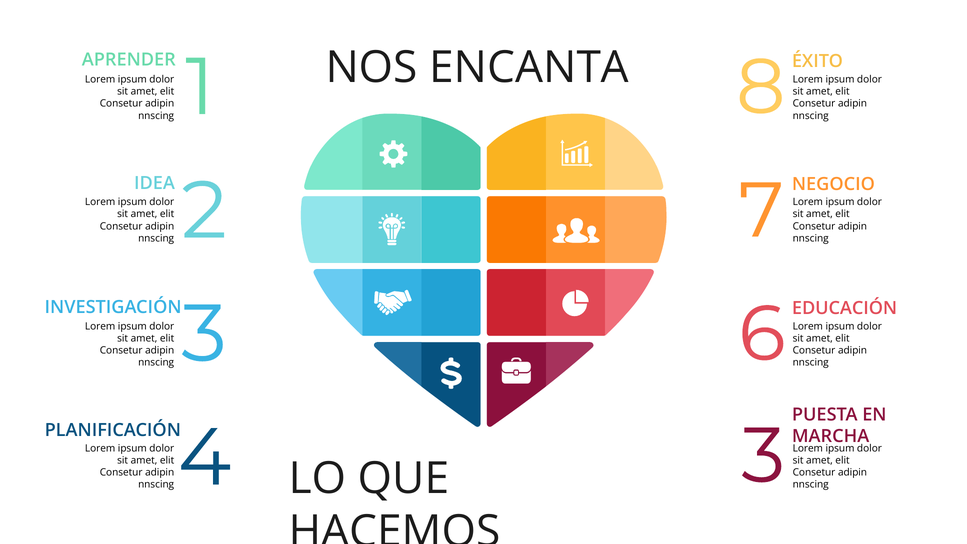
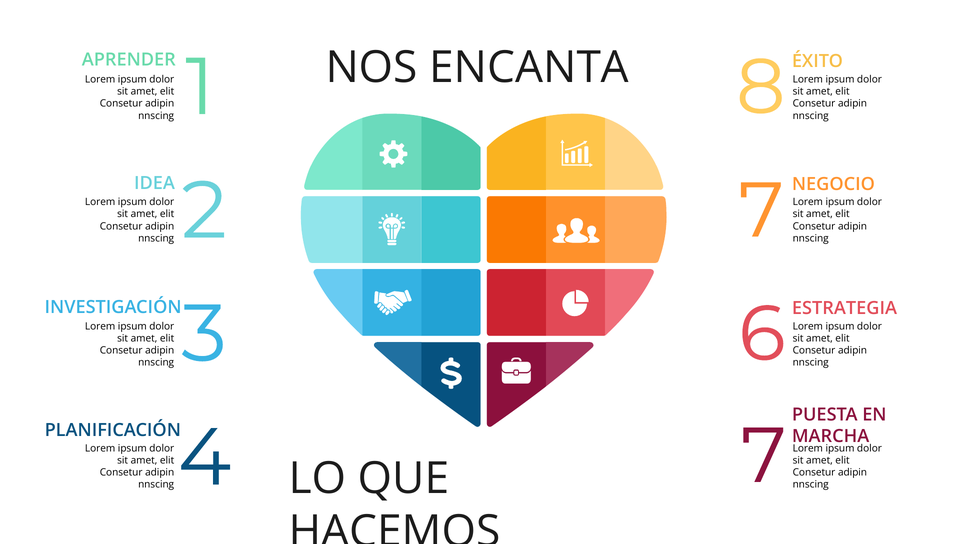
EDUCACIÓN: EDUCACIÓN -> ESTRATEGIA (845, 308)
4 3: 3 -> 7 (764, 456)
